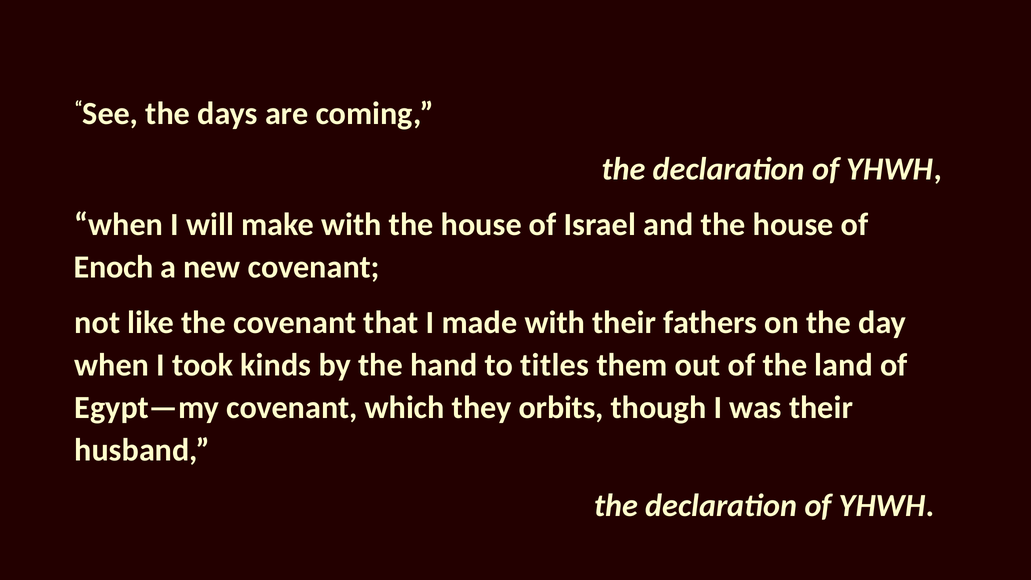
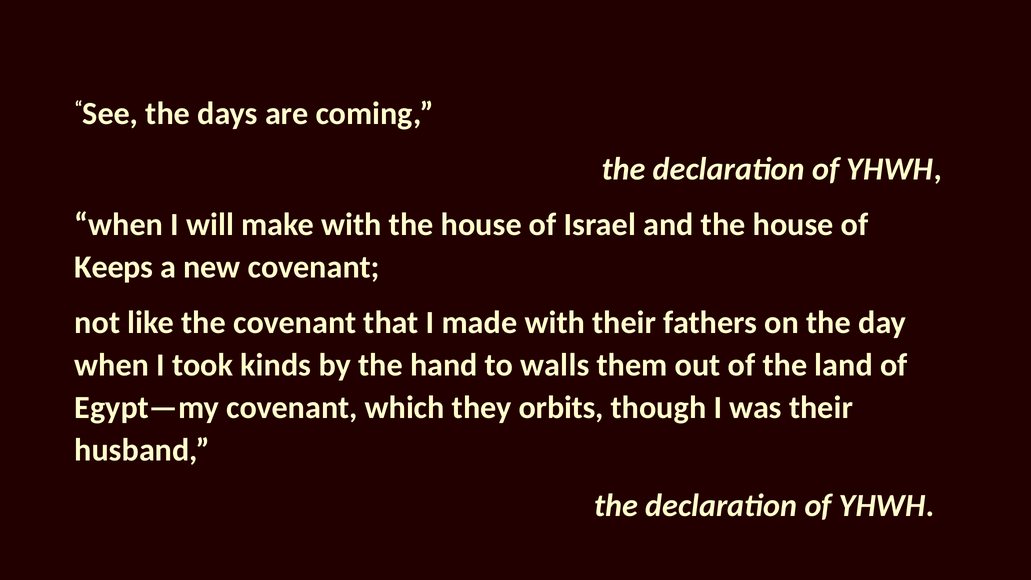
Enoch: Enoch -> Keeps (114, 267)
titles: titles -> walls (555, 365)
